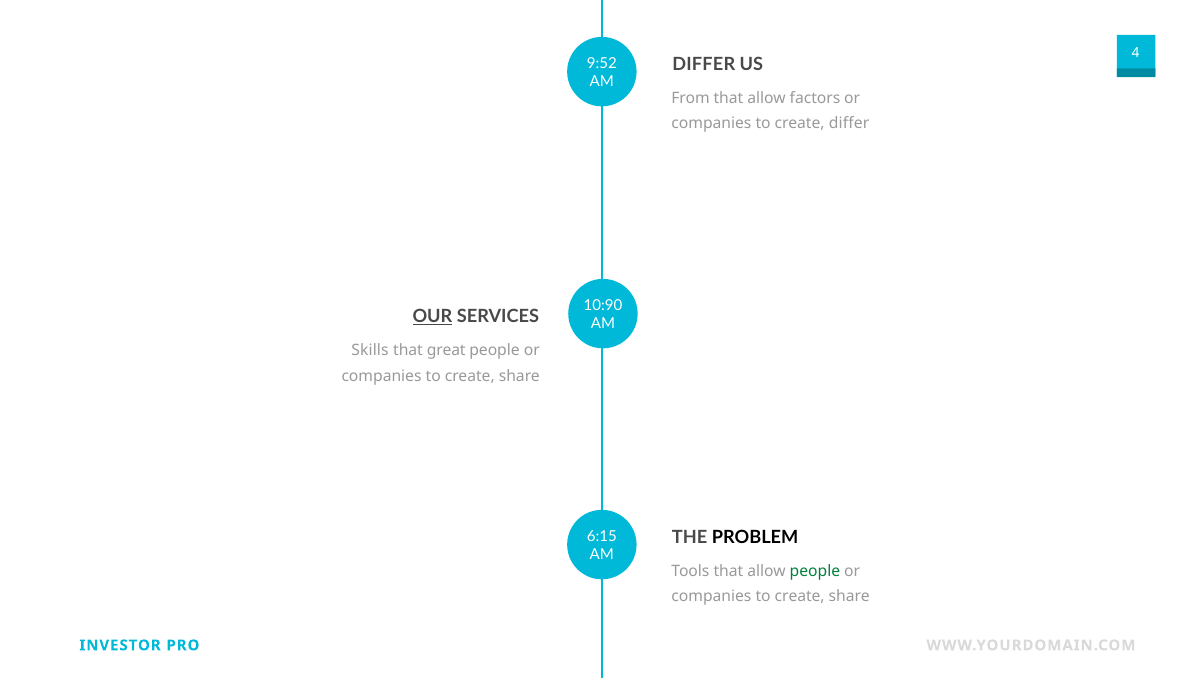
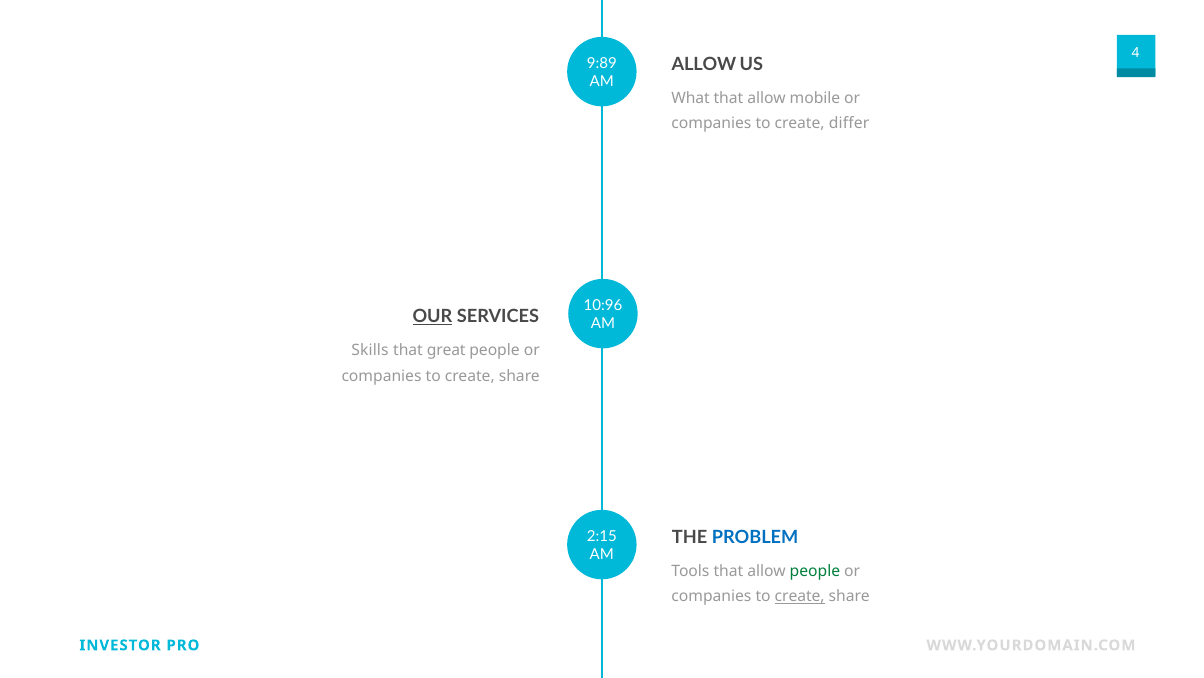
DIFFER: DIFFER -> ALLOW (704, 64)
9:52: 9:52 -> 9:89 (602, 64)
From: From -> What (691, 98)
factors: factors -> mobile (815, 98)
10:90: 10:90 -> 10:96 (603, 305)
PROBLEM colour: black -> blue (755, 537)
6:15: 6:15 -> 2:15 (602, 536)
create underline: none -> present (800, 596)
